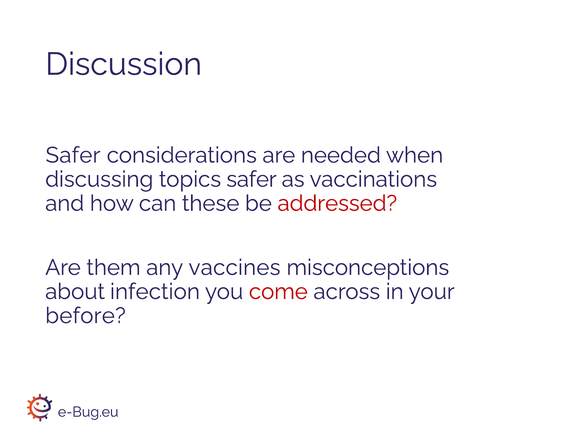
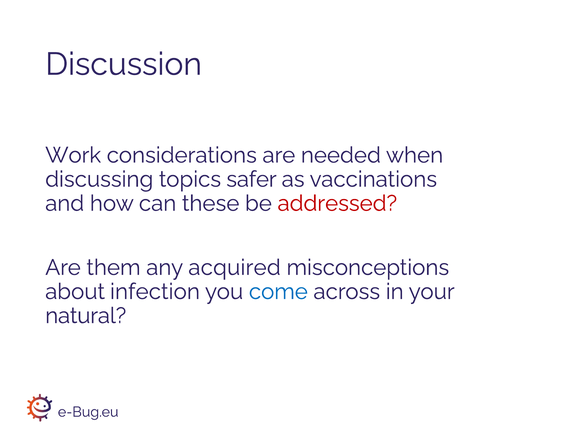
Safer: Safer -> Work (73, 155)
vaccines: vaccines -> acquired (235, 267)
come colour: red -> blue (278, 291)
before: before -> natural (86, 315)
